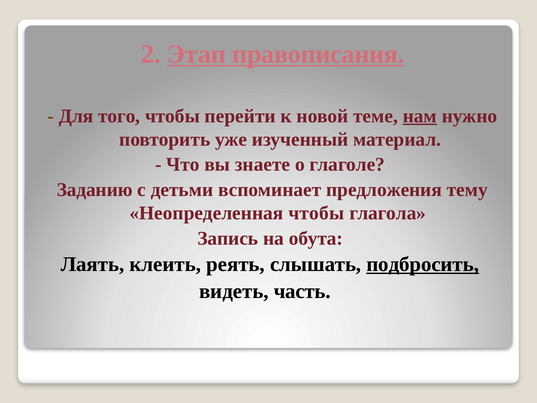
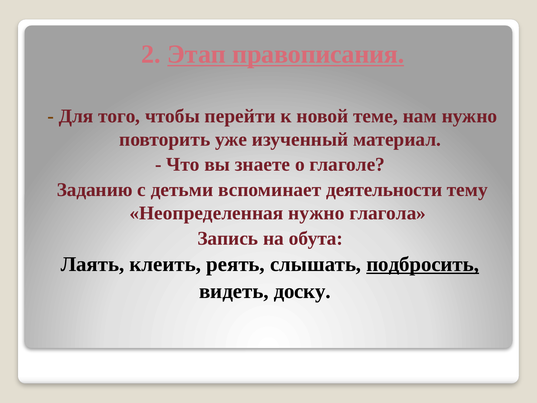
нам underline: present -> none (420, 116)
предложения: предложения -> деятельности (384, 190)
Неопределенная чтобы: чтобы -> нужно (316, 213)
часть: часть -> доску (302, 291)
